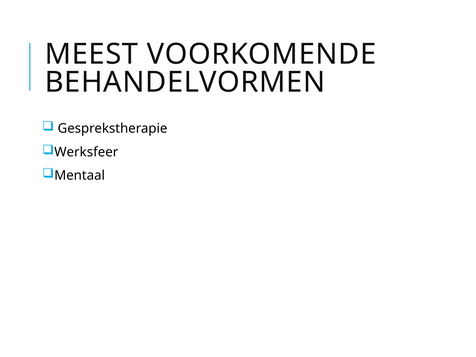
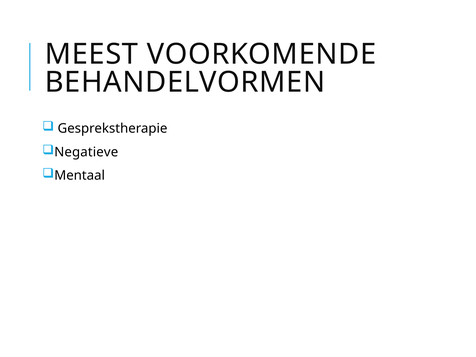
Werksfeer: Werksfeer -> Negatieve (86, 152)
